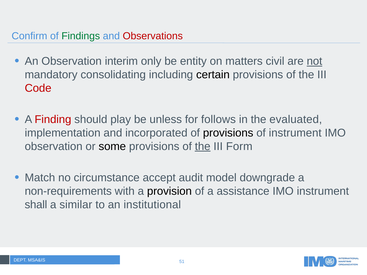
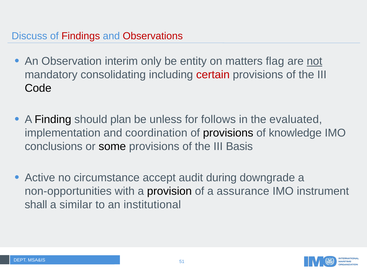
Confirm: Confirm -> Discuss (29, 36)
Findings colour: green -> red (81, 36)
civil: civil -> flag (275, 61)
certain colour: black -> red (213, 75)
Code colour: red -> black (38, 88)
Finding colour: red -> black (53, 120)
play: play -> plan (121, 120)
incorporated: incorporated -> coordination (156, 133)
of instrument: instrument -> knowledge (295, 133)
observation: observation -> conclusions (54, 147)
the underline: present -> none (203, 147)
Form: Form -> Basis (239, 147)
Match: Match -> Active (40, 178)
model: model -> during (221, 178)
non-requirements: non-requirements -> non-opportunities (68, 191)
assistance: assistance -> assurance (243, 191)
